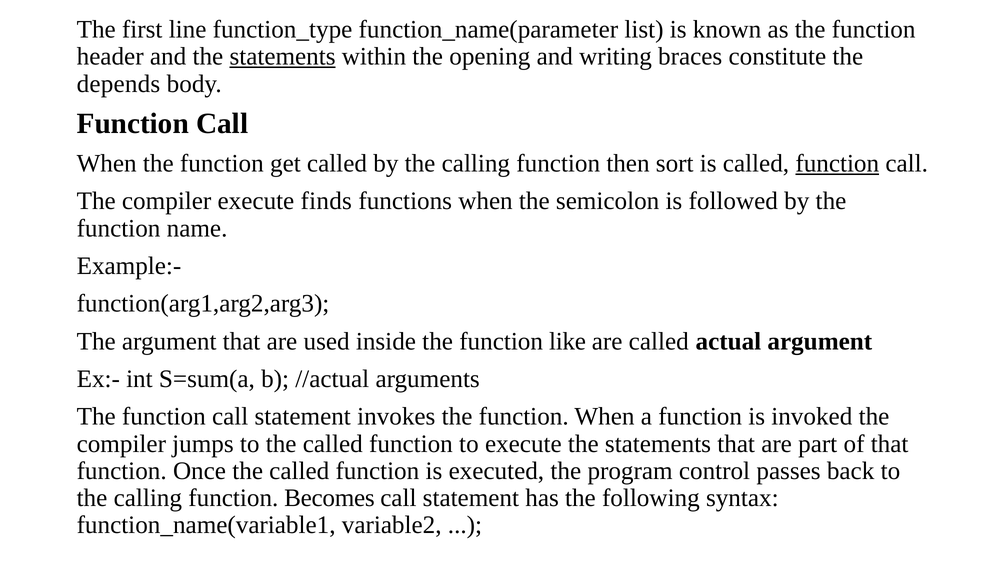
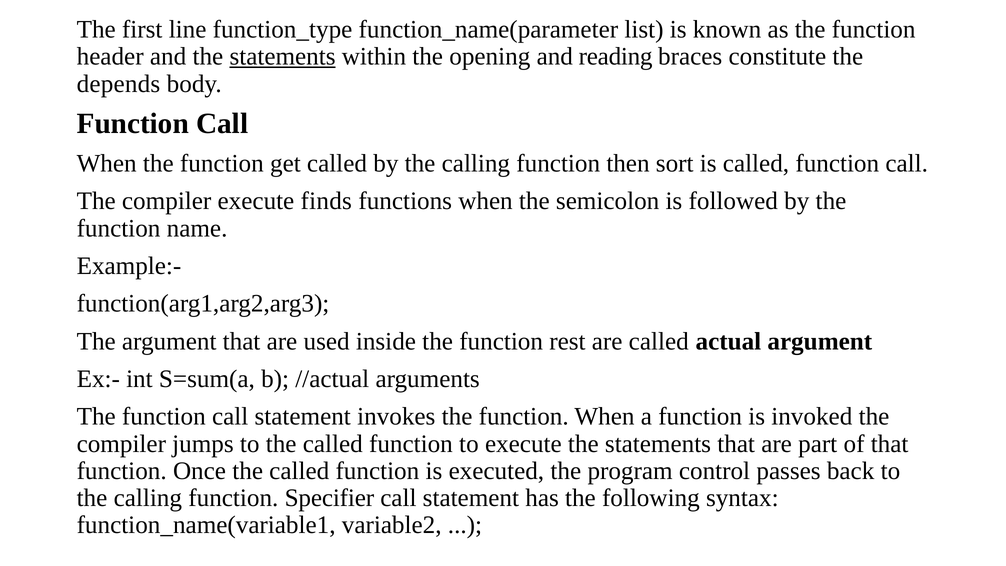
writing: writing -> reading (616, 57)
function underline: present -> none (837, 164)
like: like -> rest (567, 341)
Becomes: Becomes -> Specifier (329, 498)
